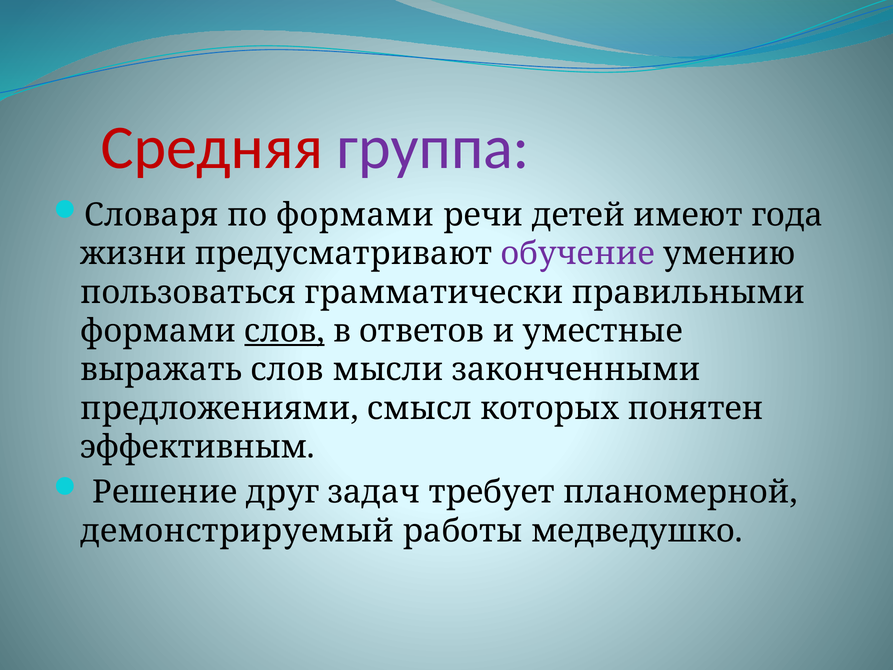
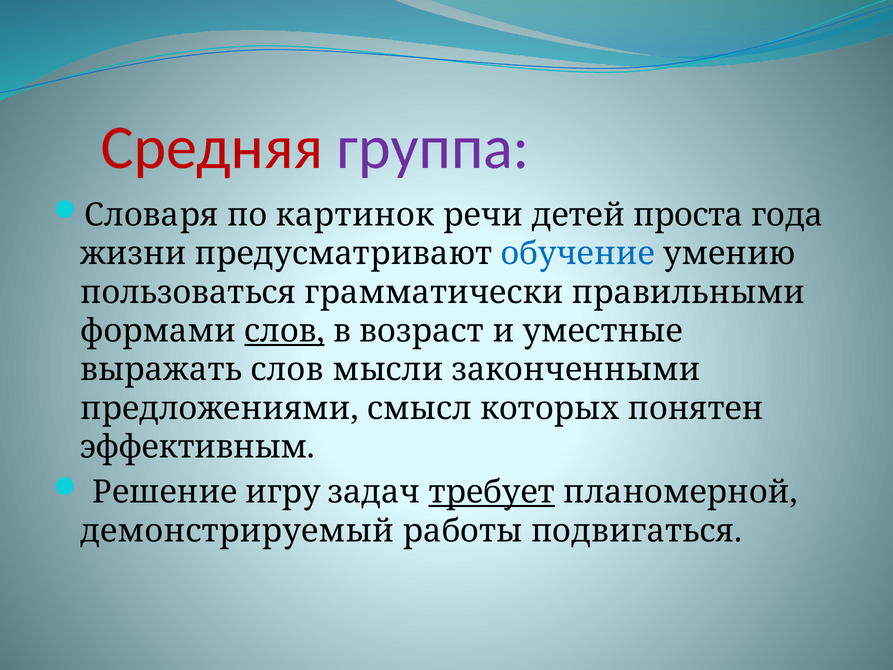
по формами: формами -> картинок (355, 215)
имеют: имеют -> проста (688, 215)
обучение colour: purple -> blue (578, 254)
ответов: ответов -> возраст (422, 331)
друг: друг -> игру (283, 492)
требует underline: none -> present (492, 492)
медведушко: медведушко -> подвигаться (637, 531)
